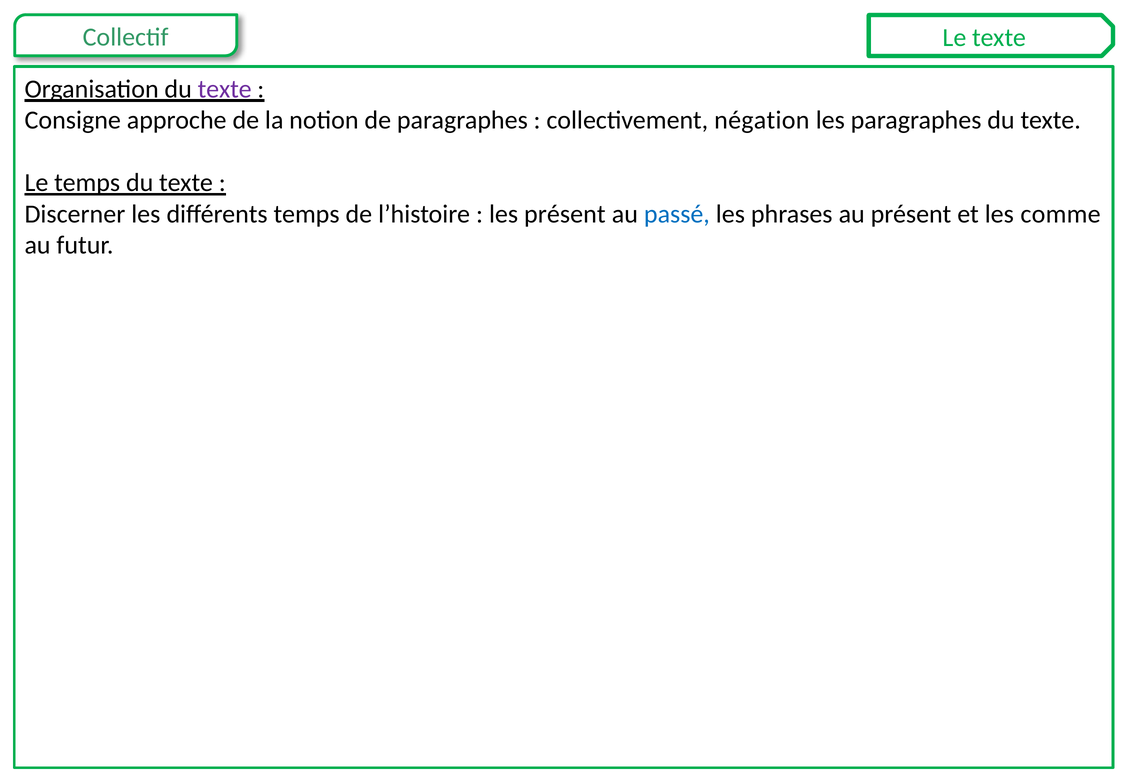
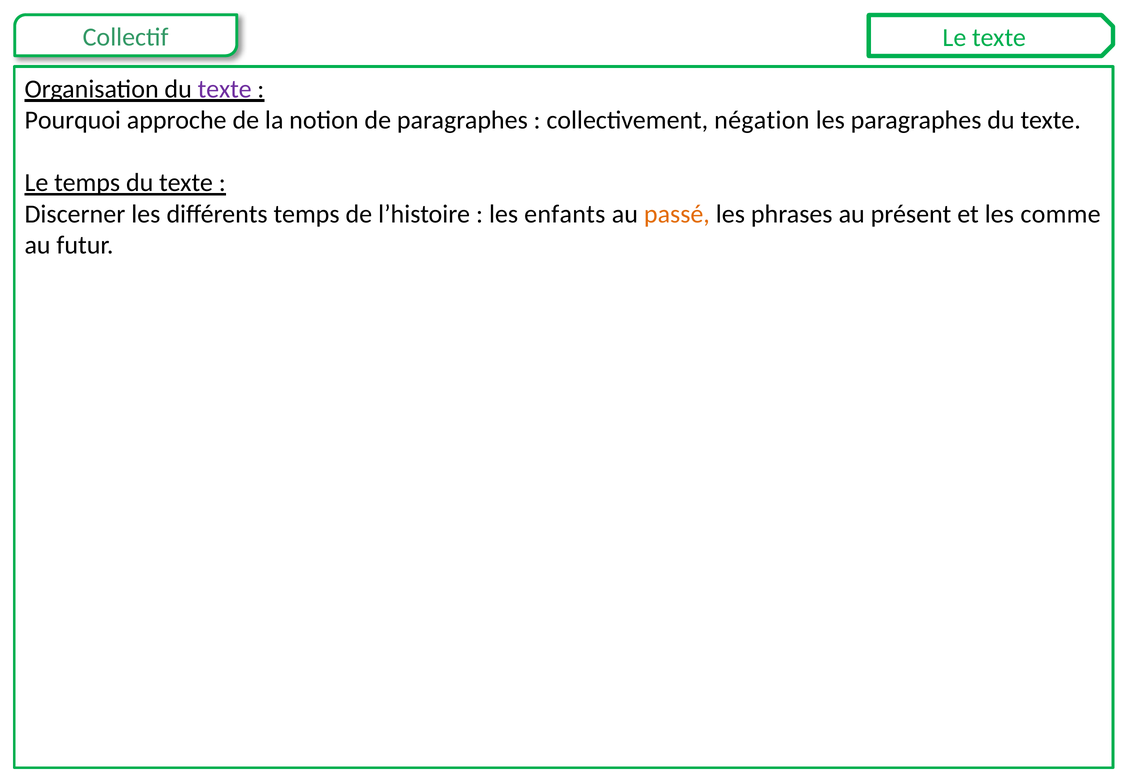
Consigne: Consigne -> Pourquoi (73, 120)
les présent: présent -> enfants (565, 214)
passé colour: blue -> orange (677, 214)
